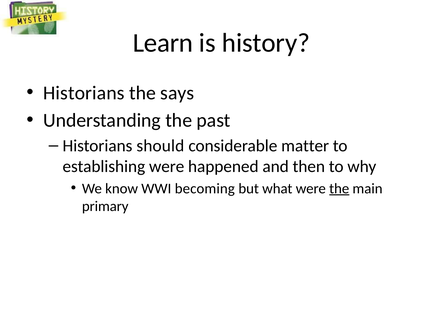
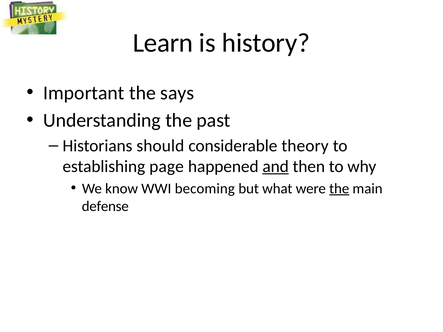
Historians: Historians -> Important (84, 93)
matter: matter -> theory (305, 146)
establishing were: were -> page (167, 167)
and underline: none -> present (276, 167)
primary: primary -> defense (105, 206)
